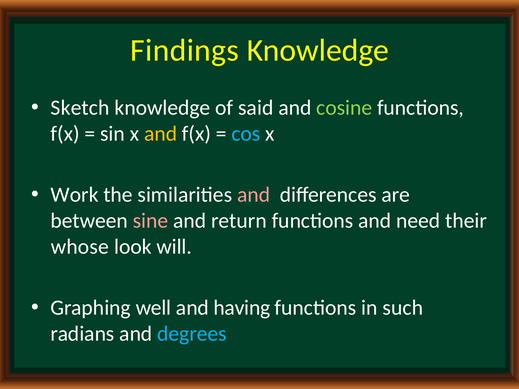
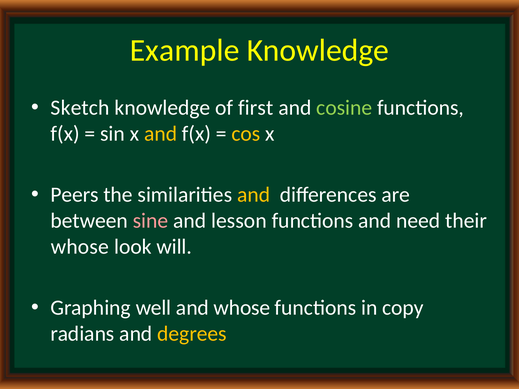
Findings: Findings -> Example (185, 50)
said: said -> first (256, 108)
cos colour: light blue -> yellow (246, 134)
Work: Work -> Peers (75, 195)
and colour: pink -> yellow (254, 195)
return: return -> lesson (239, 221)
and having: having -> whose (242, 308)
such: such -> copy (403, 308)
degrees colour: light blue -> yellow (192, 334)
